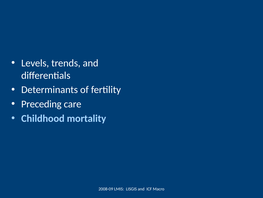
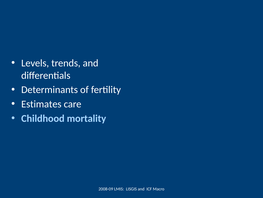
Preceding: Preceding -> Estimates (41, 104)
